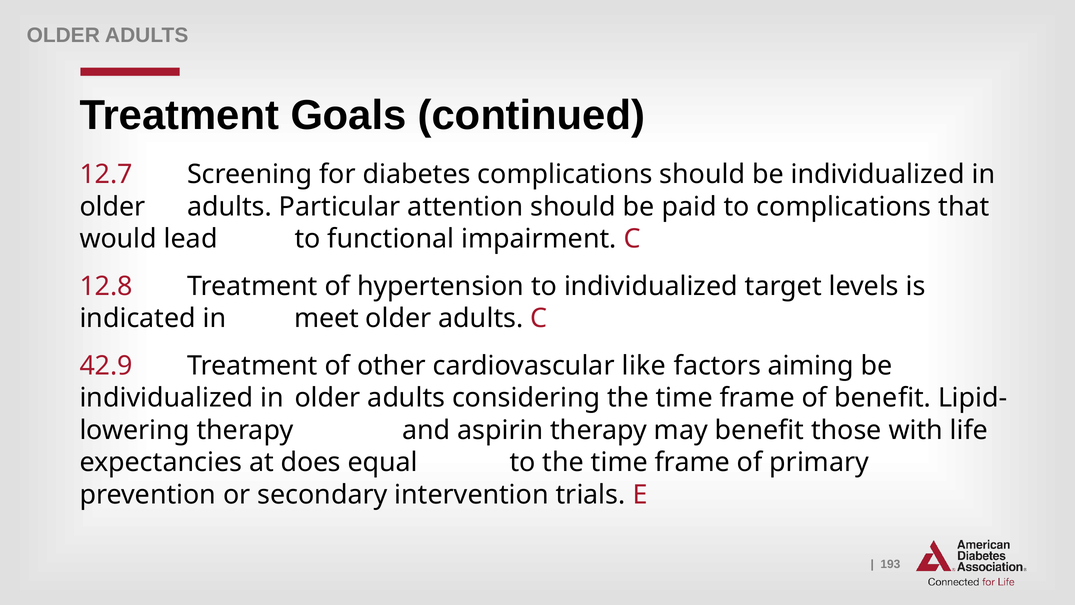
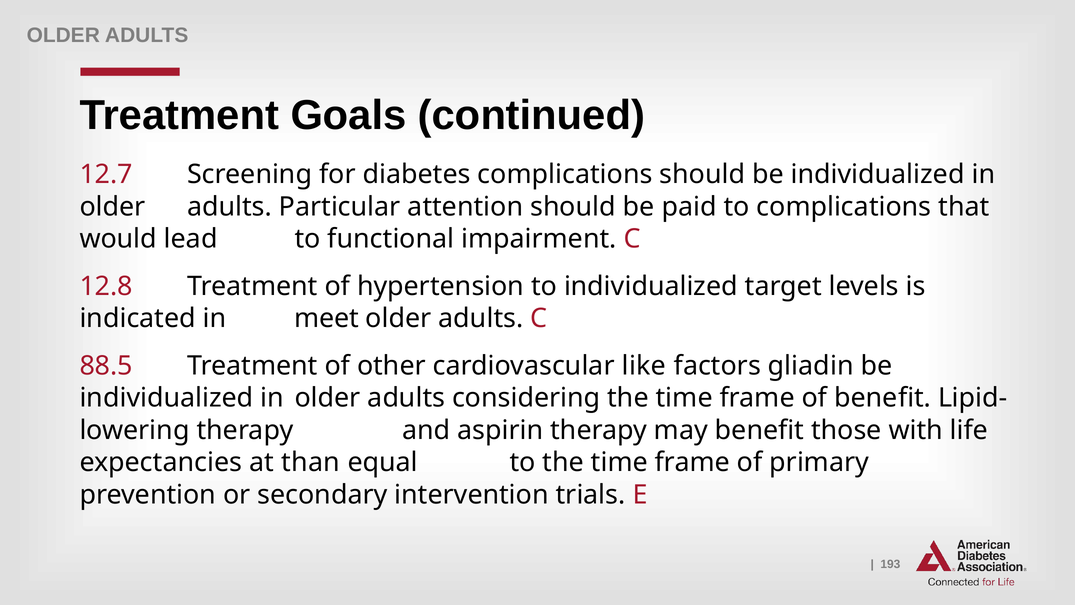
42.9: 42.9 -> 88.5 (106, 365)
aiming: aiming -> gliadin (811, 365)
does: does -> than (311, 462)
